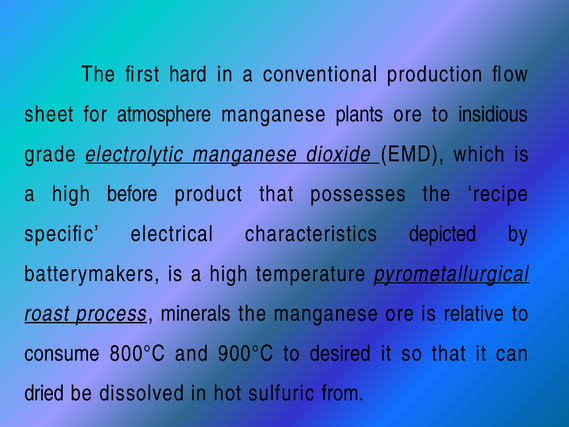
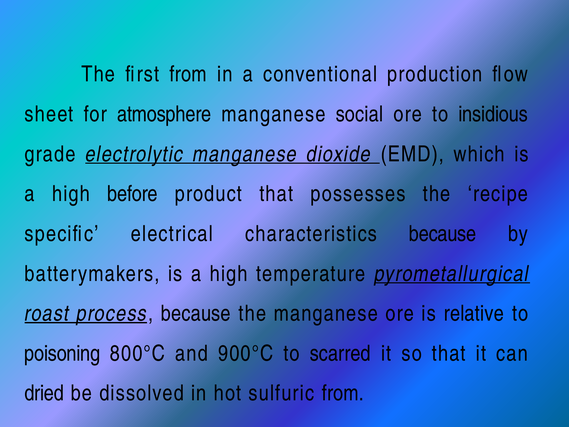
first hard: hard -> from (188, 74)
plants: plants -> social (359, 114)
characteristics depicted: depicted -> because (443, 234)
process minerals: minerals -> because (196, 313)
consume: consume -> poisoning (62, 353)
desired: desired -> scarred (340, 353)
